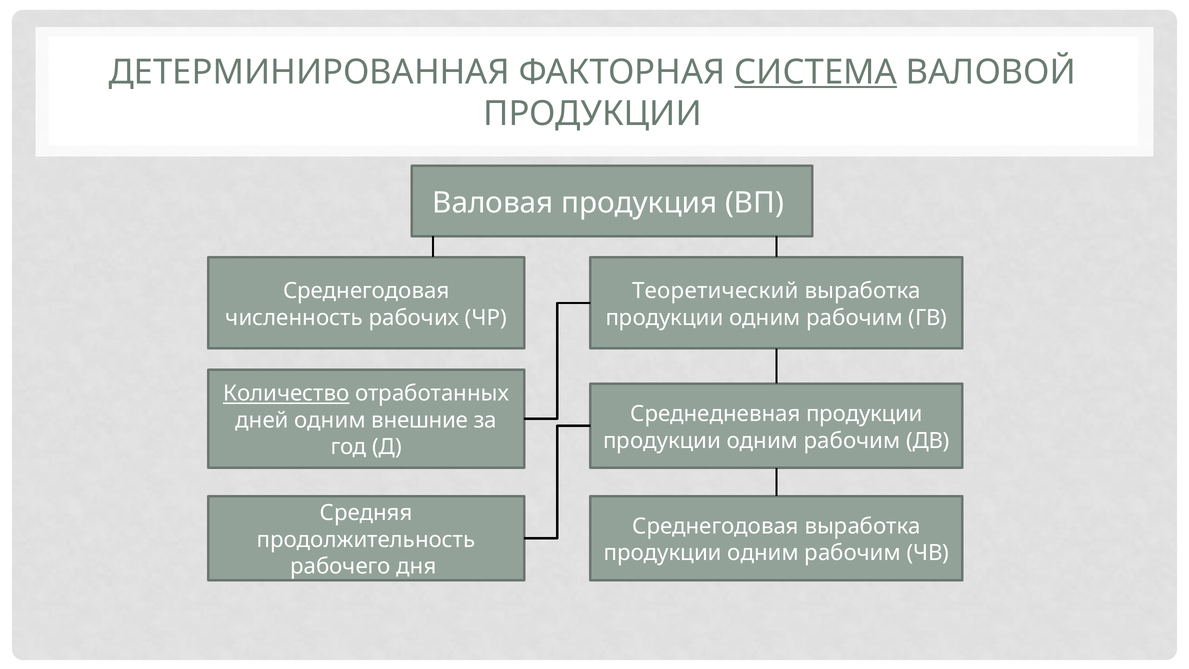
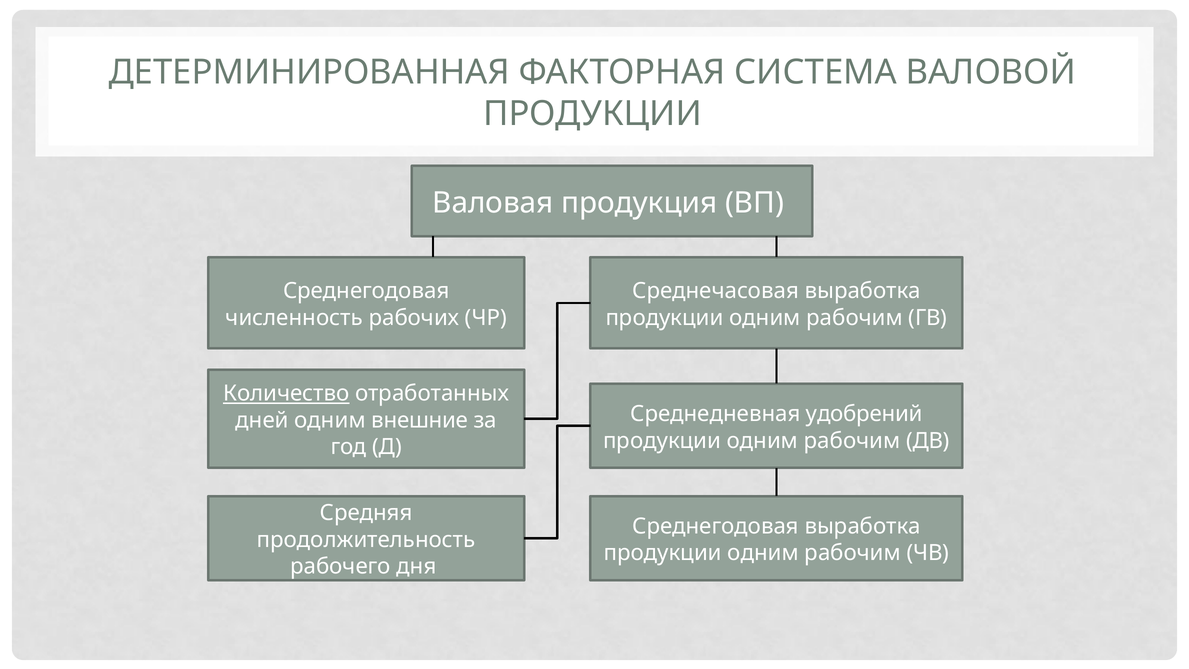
СИСТЕМА underline: present -> none (816, 72)
Теоретический: Теоретический -> Среднечасовая (716, 291)
Среднедневная продукции: продукции -> удобрений (864, 414)
